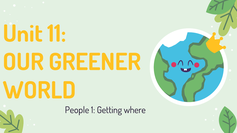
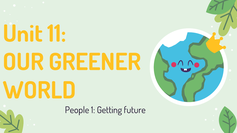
where: where -> future (135, 110)
